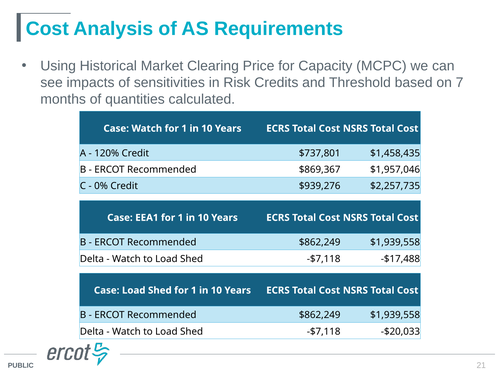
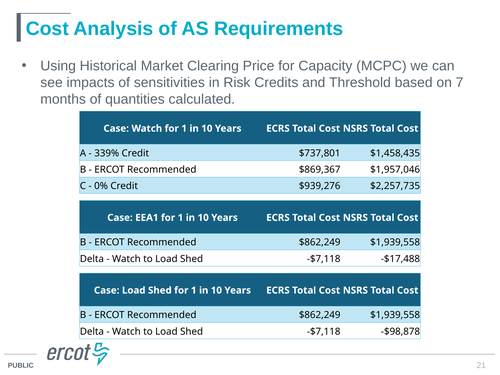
120%: 120% -> 339% (107, 153)
-$20,033: -$20,033 -> -$98,878 (400, 332)
